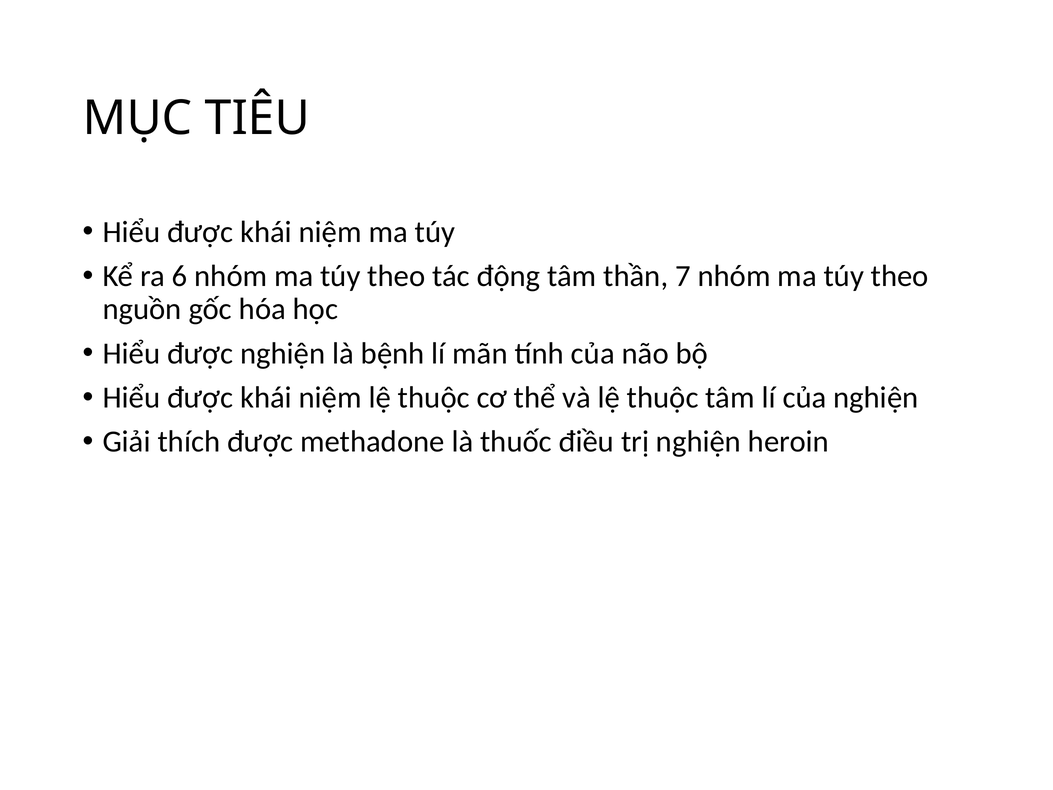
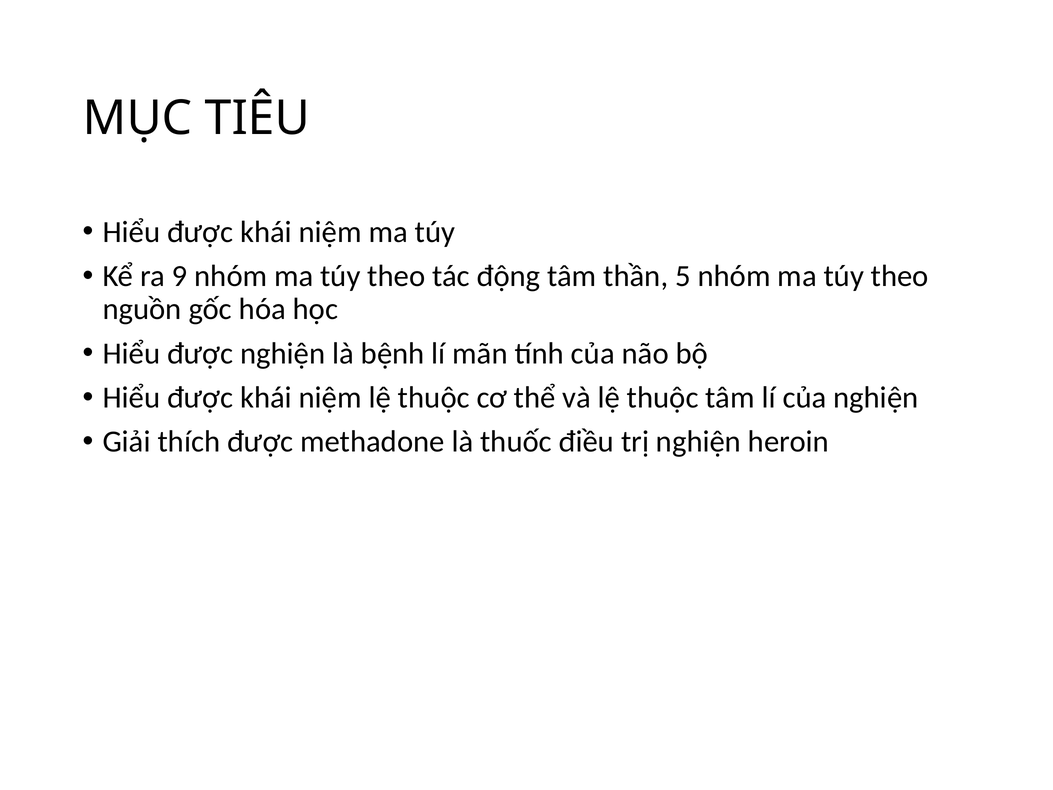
6: 6 -> 9 (180, 276)
7: 7 -> 5 (683, 276)
